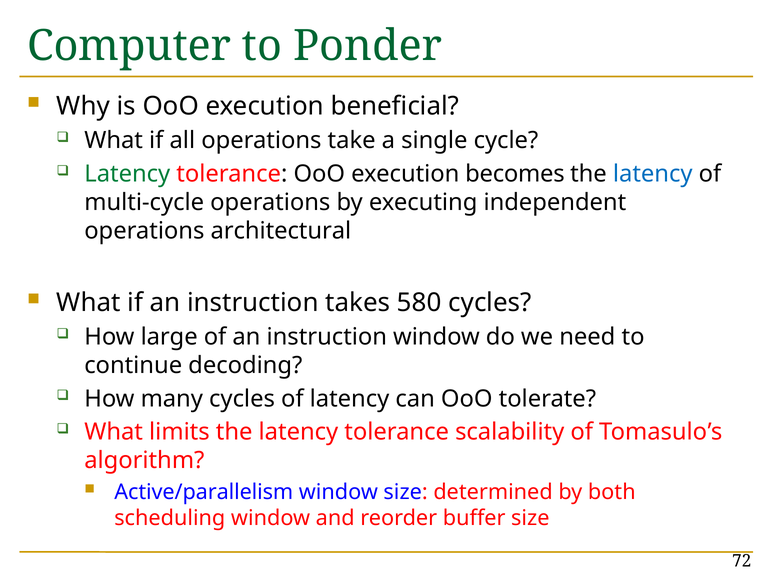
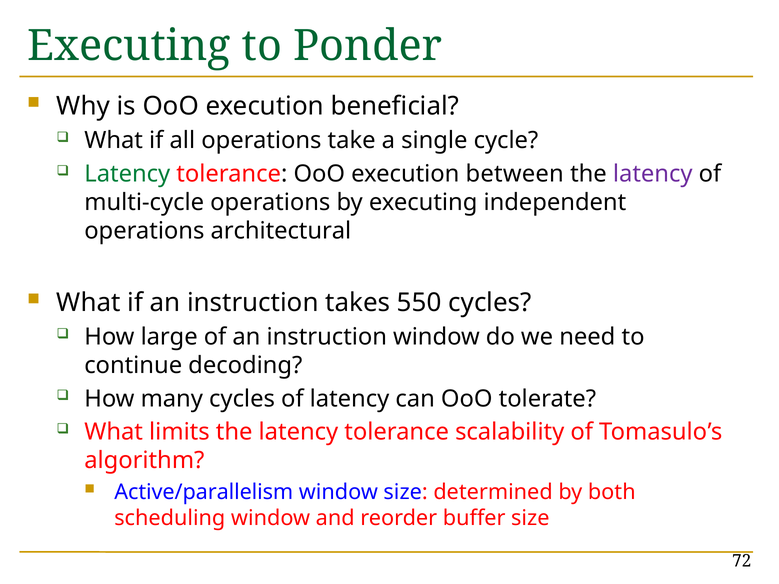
Computer: Computer -> Executing (129, 46)
becomes: becomes -> between (515, 174)
latency colour: blue -> purple (653, 174)
580: 580 -> 550 (419, 303)
